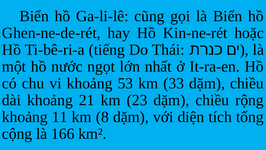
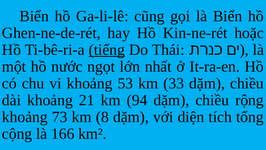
tiếng underline: none -> present (107, 50)
23: 23 -> 94 (137, 100)
11: 11 -> 73 (60, 117)
